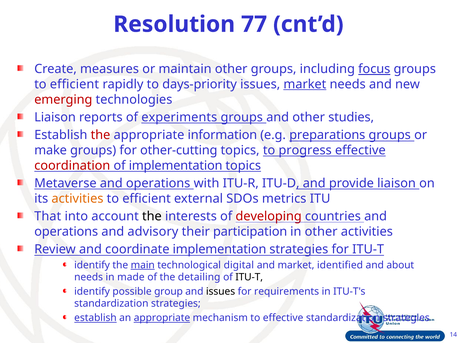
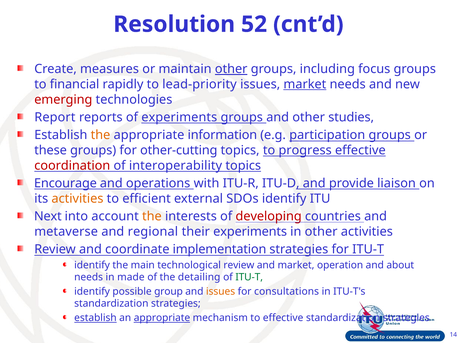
77: 77 -> 52 (254, 24)
other underline: none -> present (231, 69)
focus underline: present -> none (374, 69)
efficient: efficient -> financial (75, 84)
days-priority: days-priority -> lead-priority (199, 84)
Liaison: Liaison -> Report (55, 117)
the colour: red -> orange (101, 135)
preparations: preparations -> participation (327, 135)
make: make -> these (51, 150)
of implementation: implementation -> interoperability (176, 165)
Metaverse: Metaverse -> Encourage (65, 183)
SDOs metrics: metrics -> identify (284, 198)
That: That -> Next (48, 216)
the colour: black -> orange (152, 216)
operations: operations -> metaverse (66, 231)
advisory: advisory -> regional (153, 231)
their participation: participation -> experiments (250, 231)
main underline: present -> none (143, 265)
technological digital: digital -> review (239, 265)
identified: identified -> operation (340, 265)
ITU‑T colour: black -> green (249, 277)
issues colour: black -> orange (221, 291)
requirements: requirements -> consultations (287, 291)
